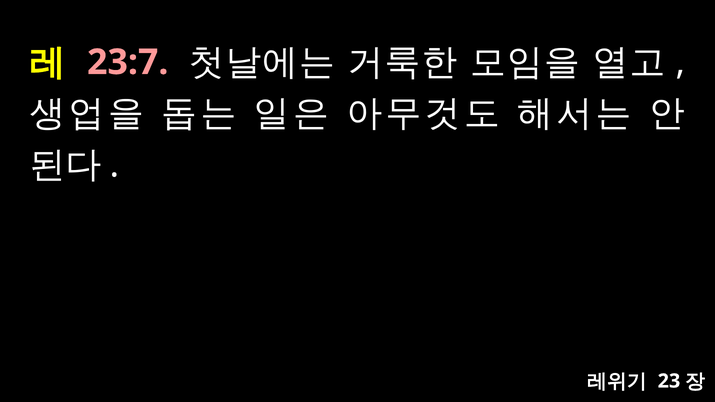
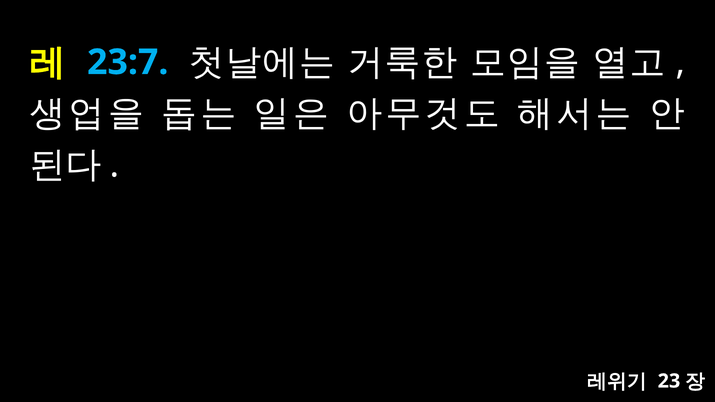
23:7 colour: pink -> light blue (128, 62)
